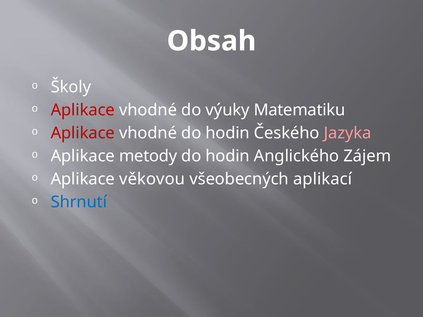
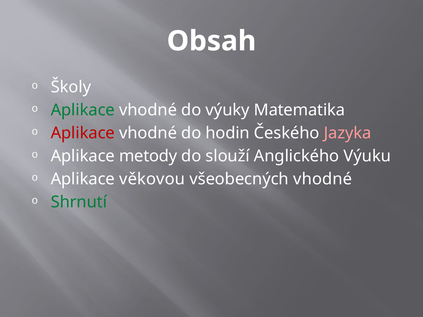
Aplikace colour: red -> green (83, 110)
Matematiku: Matematiku -> Matematika (300, 110)
hodin: hodin -> slouží (228, 156)
Zájem: Zájem -> Výuku (367, 156)
všeobecných aplikací: aplikací -> vhodné (323, 179)
Shrnutí colour: blue -> green (79, 202)
